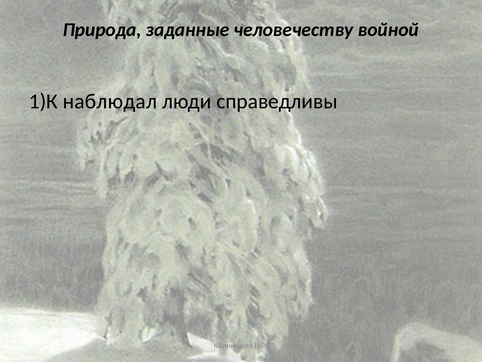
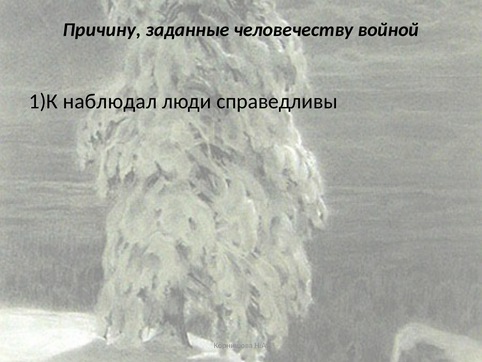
Природа: Природа -> Причину (102, 30)
